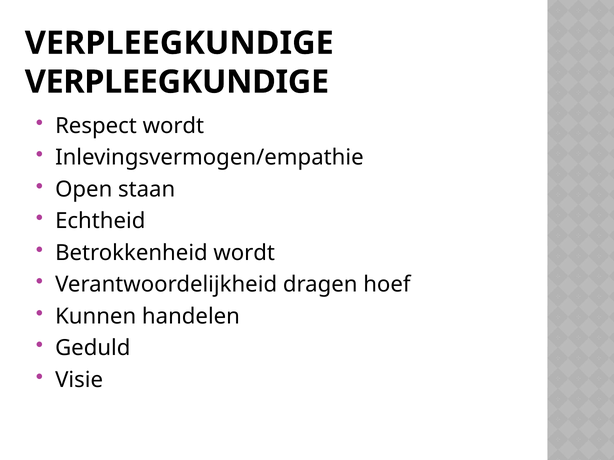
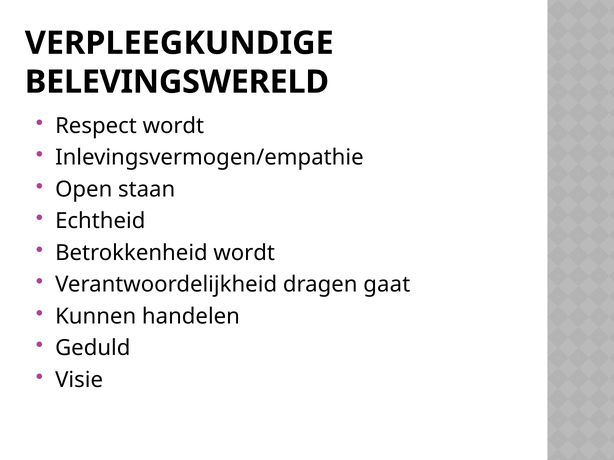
VERPLEEGKUNDIGE: VERPLEEGKUNDIGE -> BELEVINGSWERELD (177, 82)
hoef: hoef -> gaat (387, 285)
